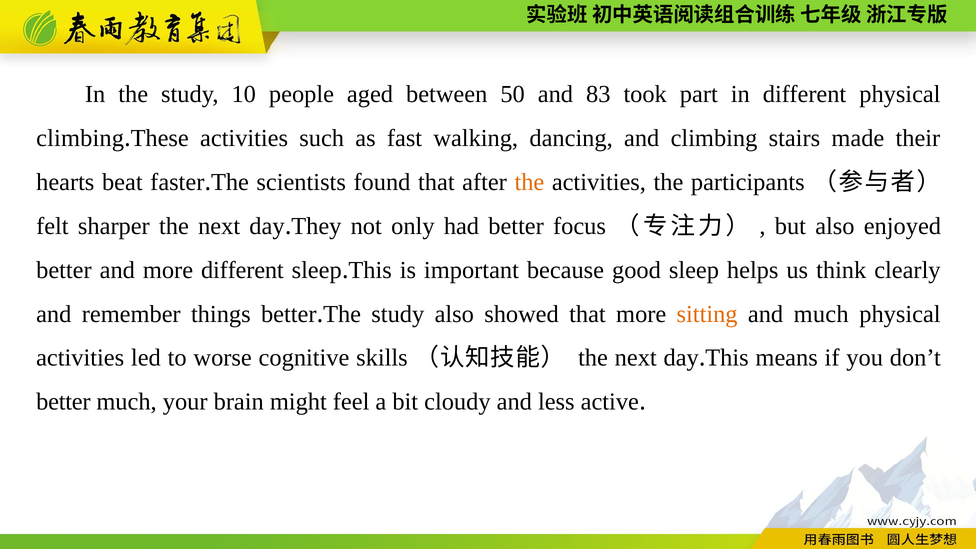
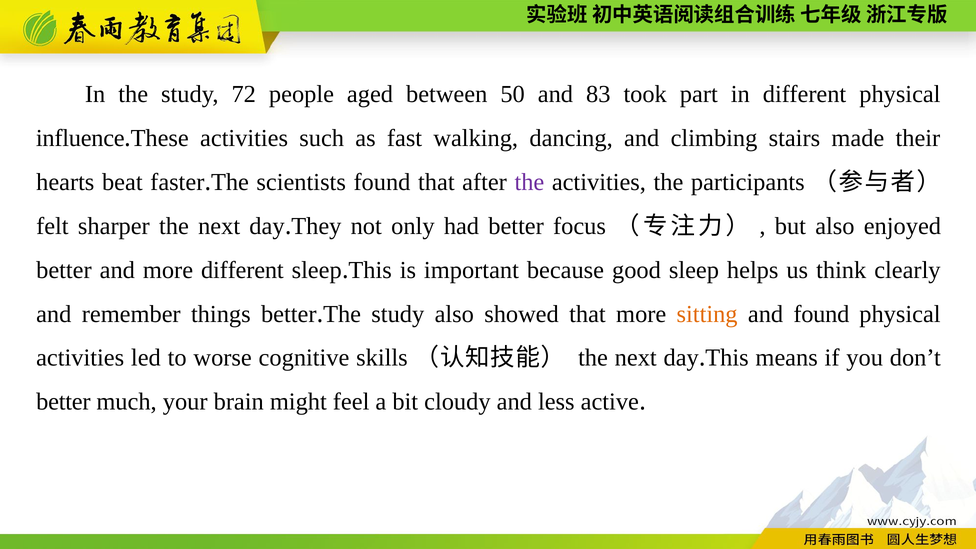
10: 10 -> 72 (244, 94)
climbing: climbing -> influence (80, 138)
the colour: orange -> purple (529, 182)
and much: much -> found (821, 314)
